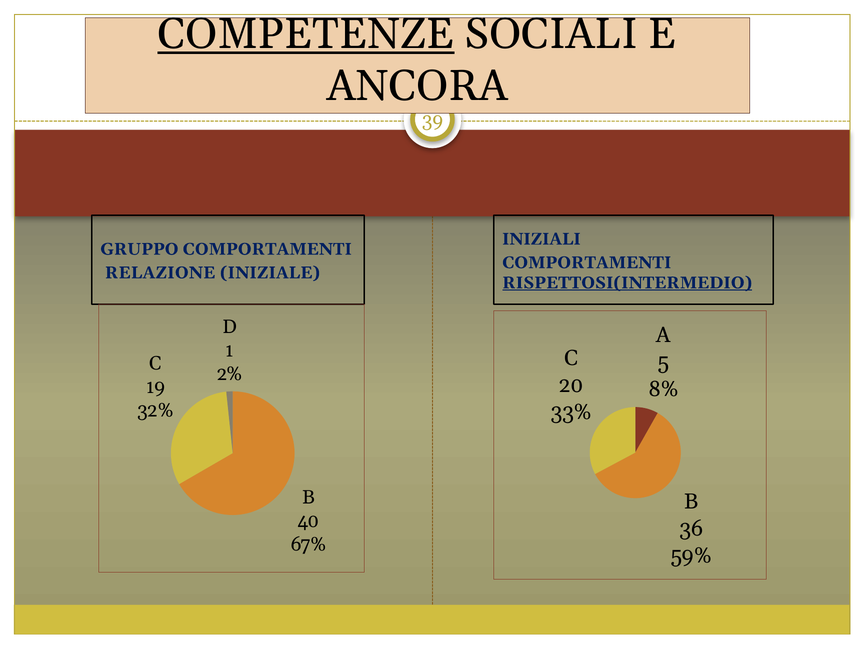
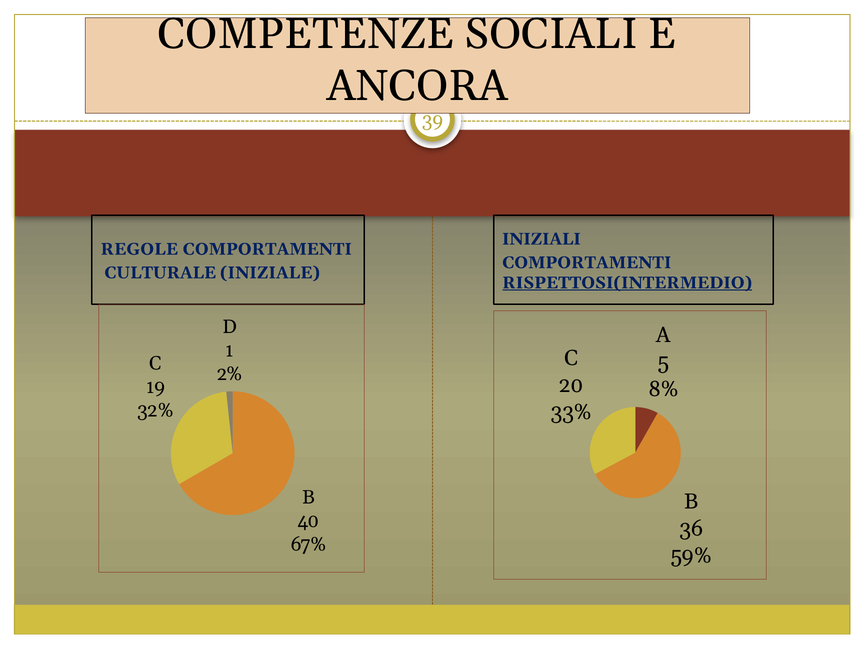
COMPETENZE underline: present -> none (306, 34)
GRUPPO: GRUPPO -> REGOLE (139, 249)
RELAZIONE: RELAZIONE -> CULTURALE (160, 273)
